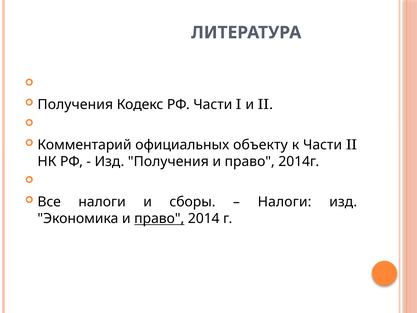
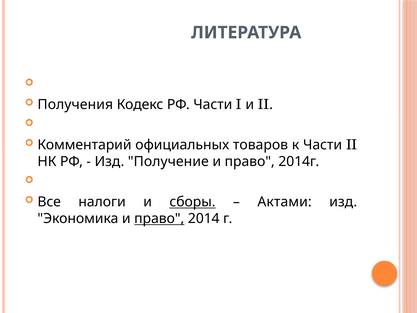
объекту: объекту -> товаров (261, 145)
Изд Получения: Получения -> Получение (168, 162)
сборы underline: none -> present (192, 202)
Налоги: Налоги -> Актами (285, 202)
